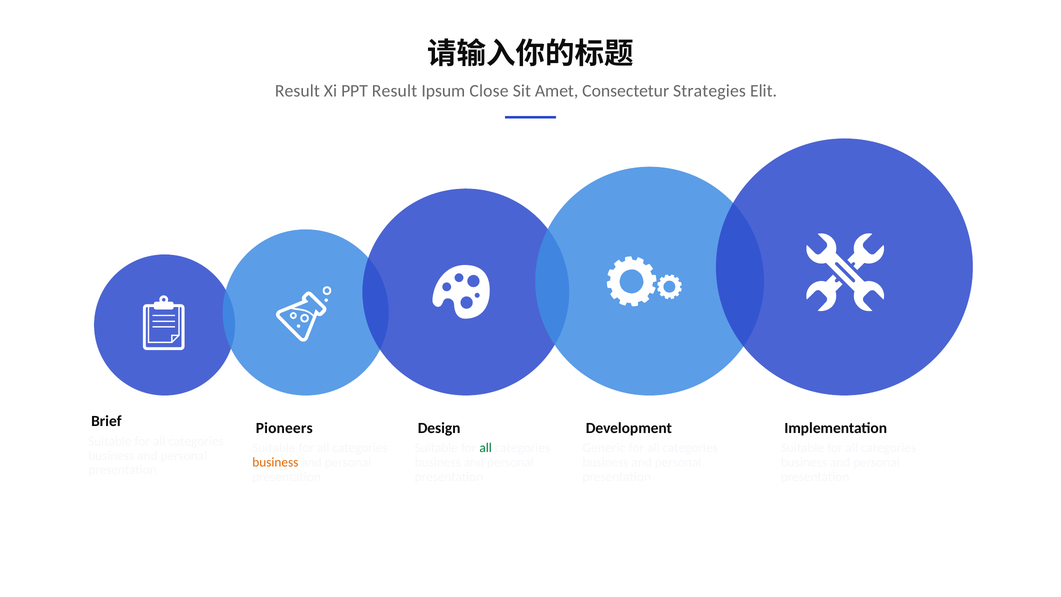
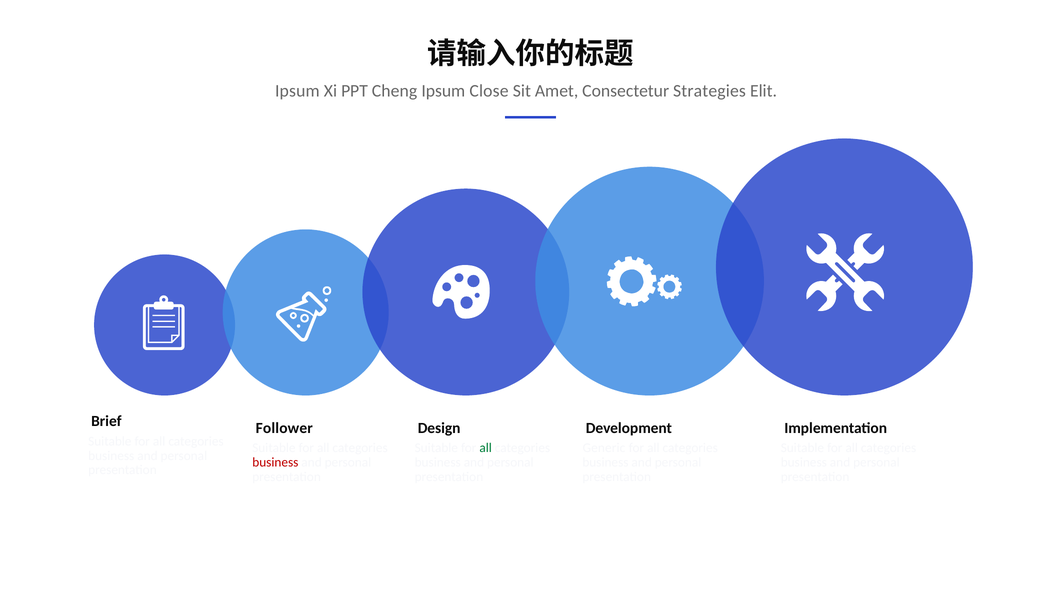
Result: Result -> Ipsum (297, 91)
PPT Result: Result -> Cheng (395, 91)
Pioneers: Pioneers -> Follower (284, 428)
business colour: orange -> red (275, 462)
